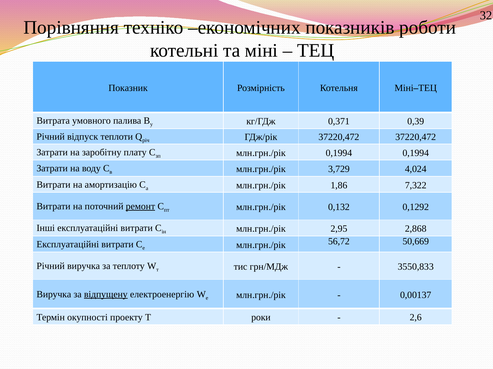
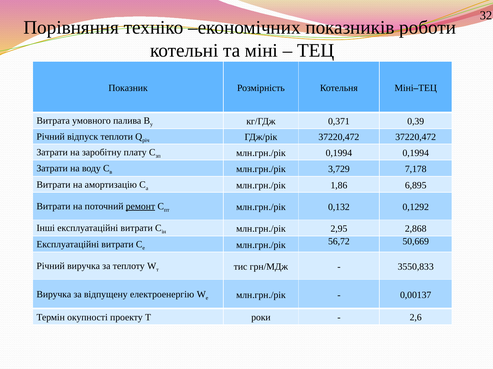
4,024: 4,024 -> 7,178 (416, 169)
7,322: 7,322 -> 6,895 (416, 186)
відпущену underline: present -> none (106, 295)
